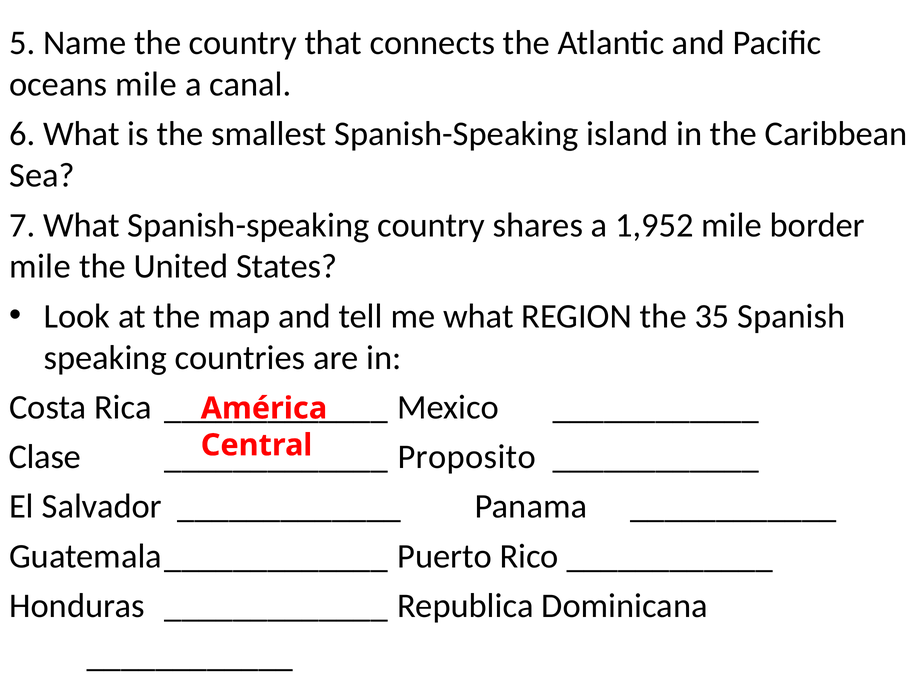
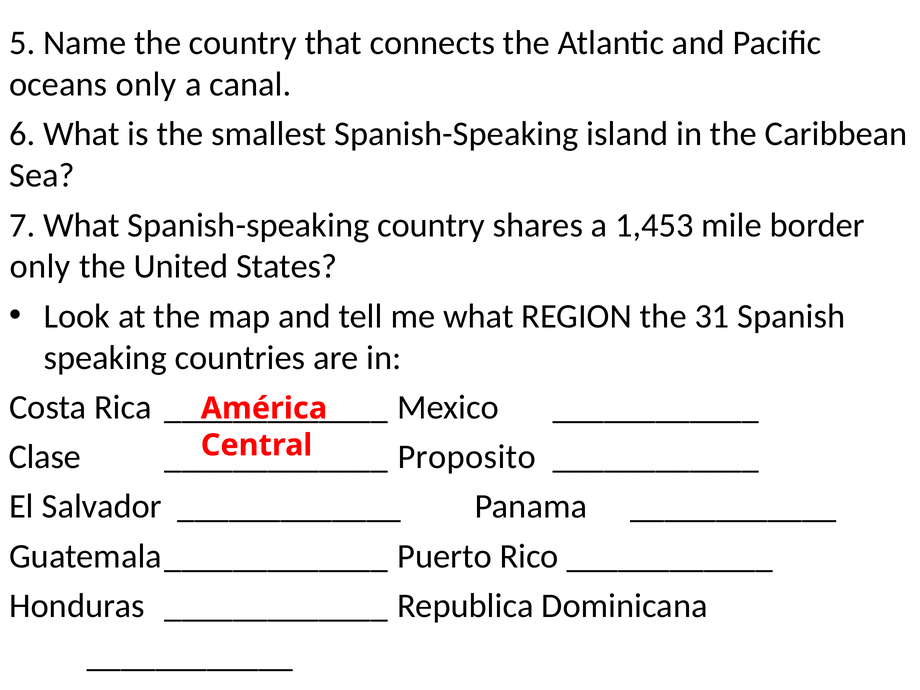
oceans mile: mile -> only (146, 84)
1,952: 1,952 -> 1,453 (654, 225)
mile: mile -> only (40, 267)
35: 35 -> 31 (712, 316)
